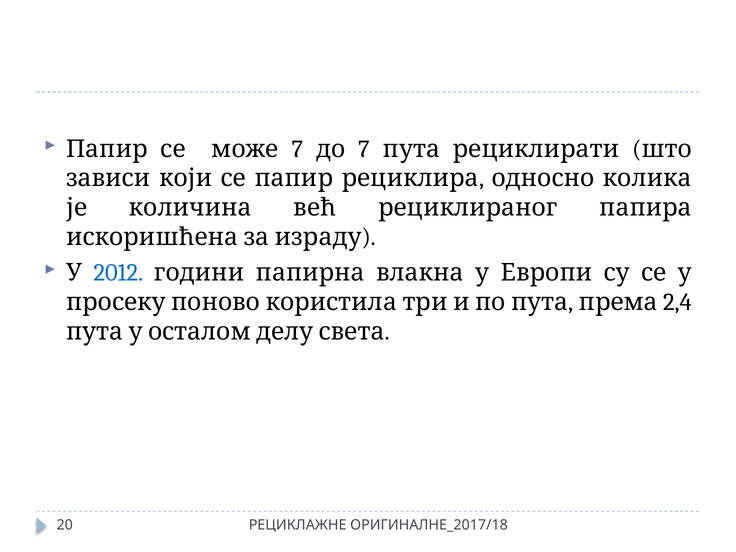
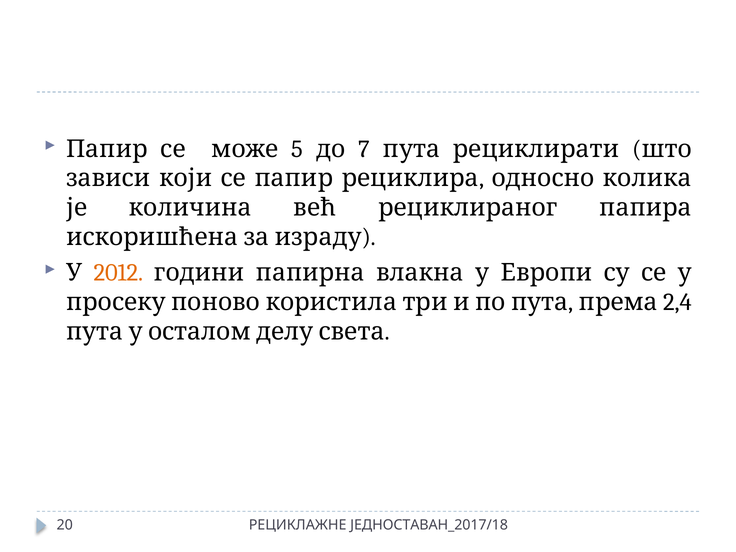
7: 7 -> 5 (297, 149)
2012 colour: blue -> orange (118, 273)
ОРИГИНАЛНЕ_2017/18: ОРИГИНАЛНЕ_2017/18 -> ЈЕДНОСТАВАН_2017/18 (429, 525)
